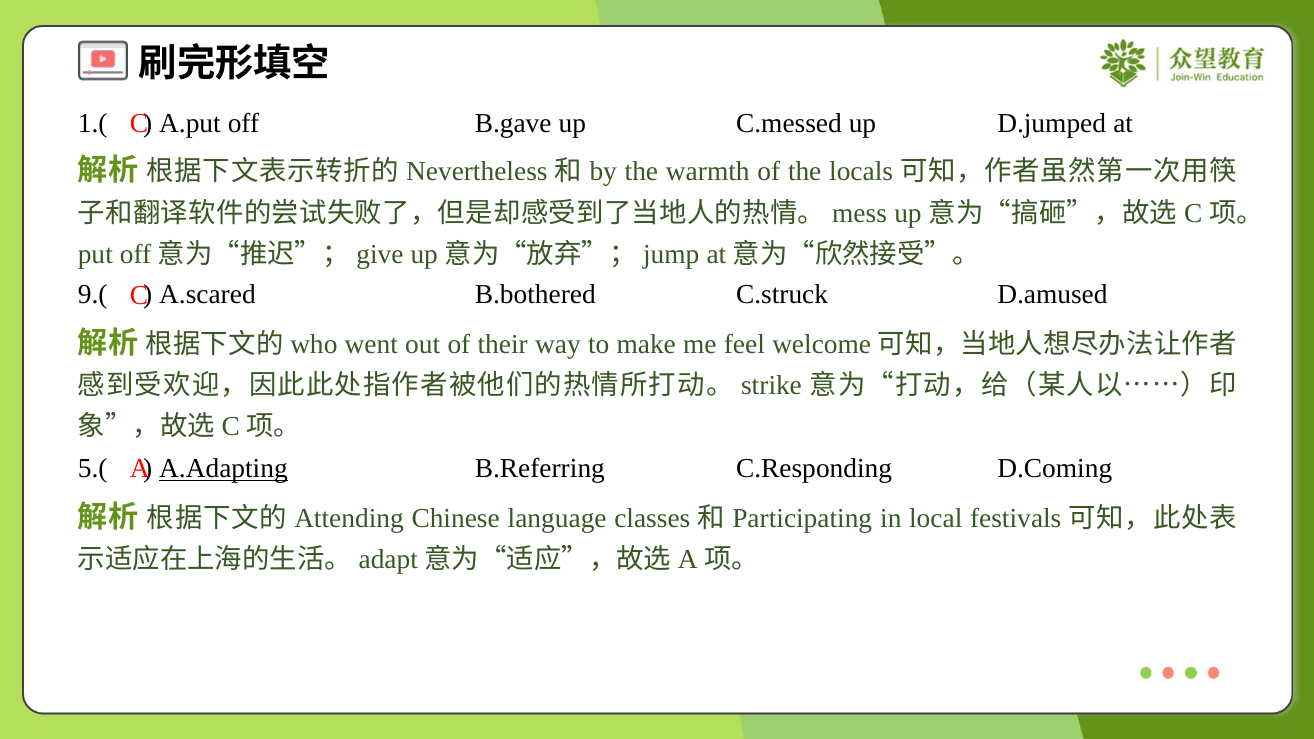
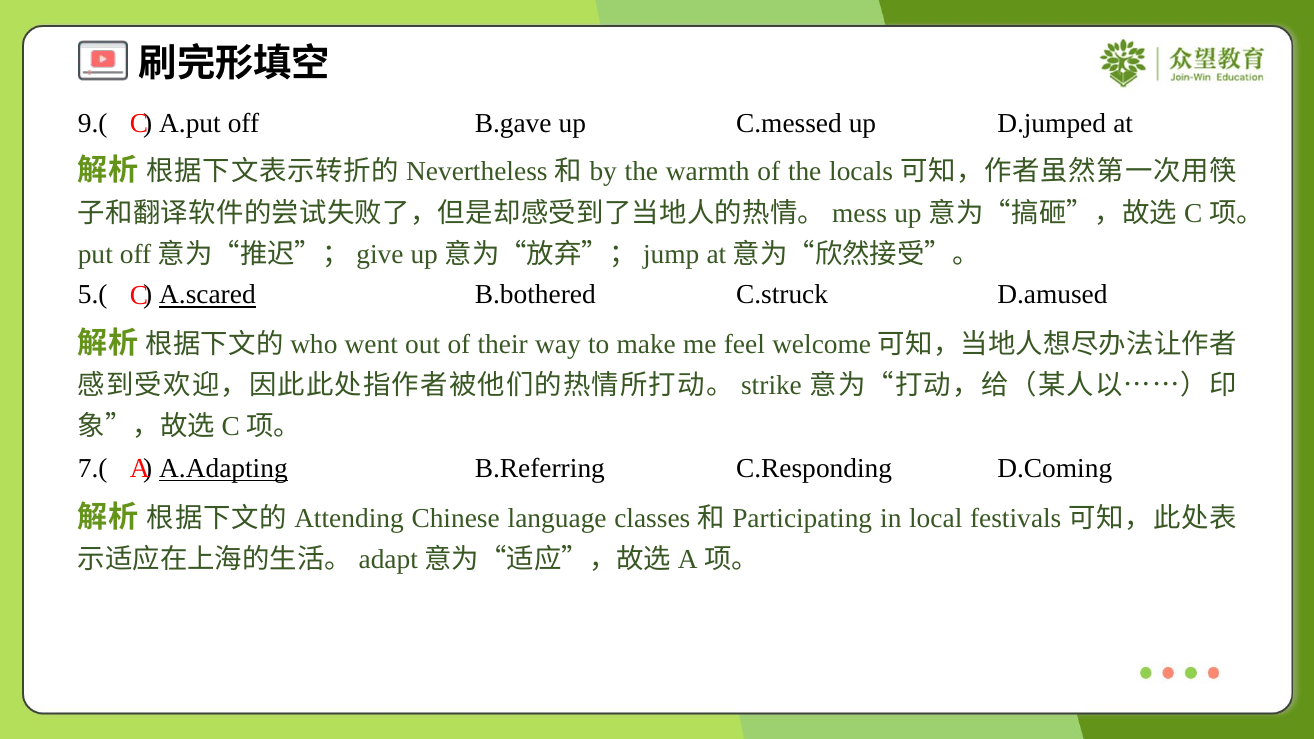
1.(: 1.( -> 9.( (93, 123)
9.(: 9.( -> 5.( (93, 295)
A.scared underline: none -> present (207, 295)
5.(: 5.( -> 7.( (93, 469)
